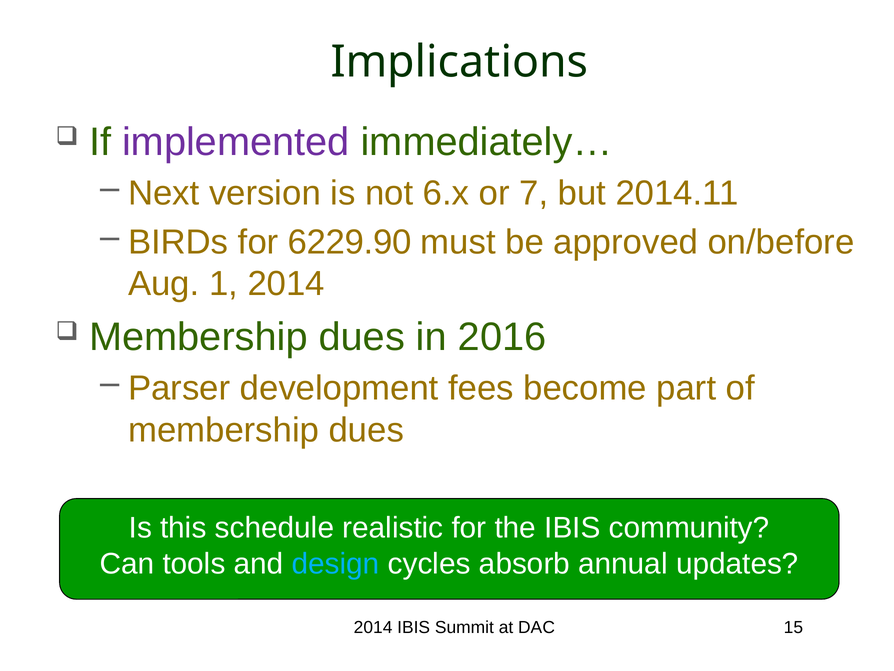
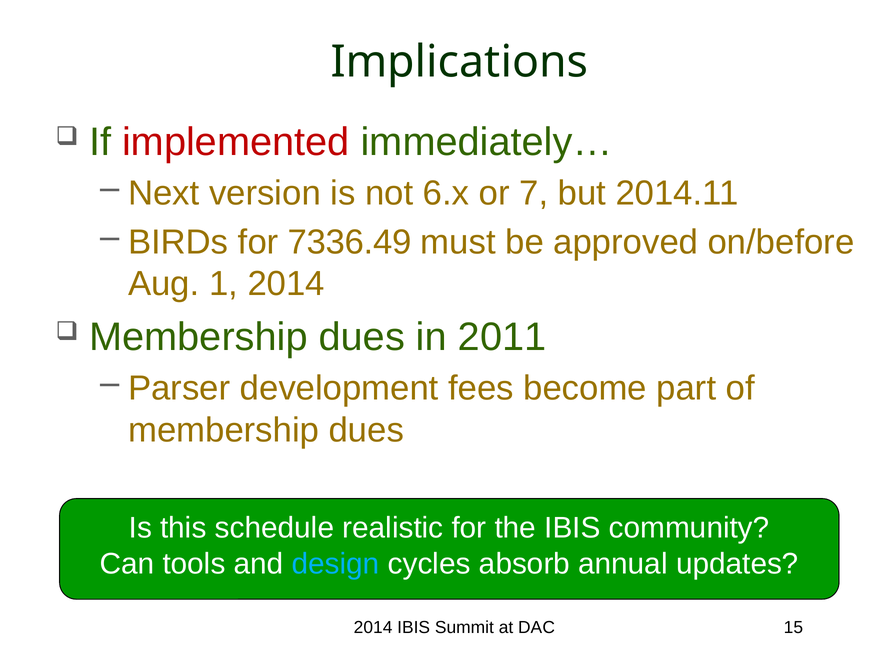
implemented colour: purple -> red (236, 142)
6229.90: 6229.90 -> 7336.49 (350, 242)
2016: 2016 -> 2011 (502, 337)
